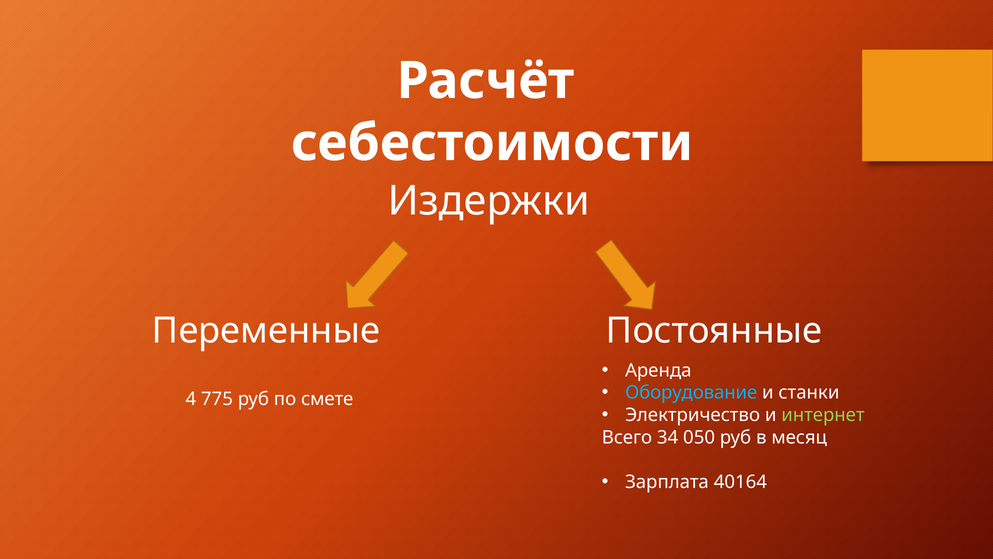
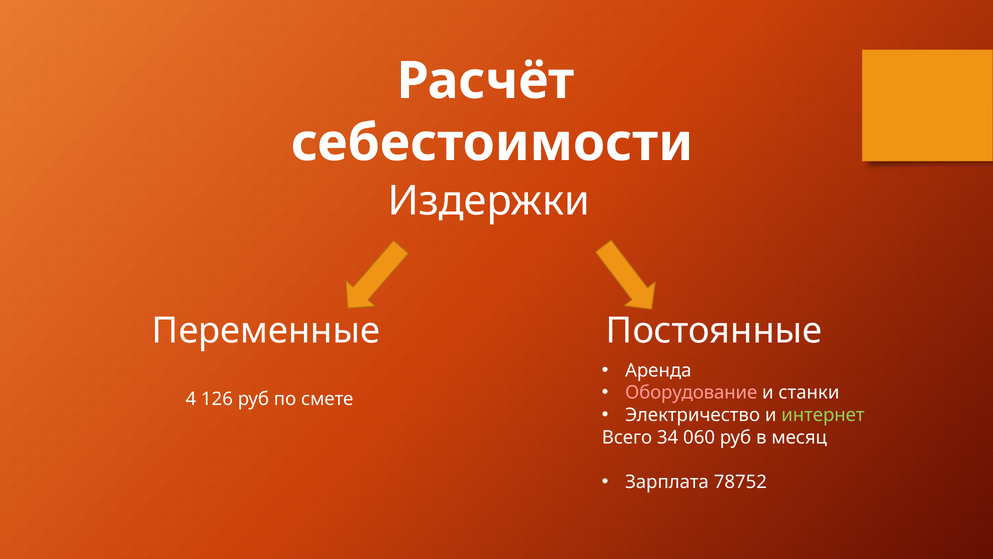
Оборудование colour: light blue -> pink (691, 392)
775: 775 -> 126 (217, 399)
050: 050 -> 060 (699, 437)
40164: 40164 -> 78752 (740, 482)
